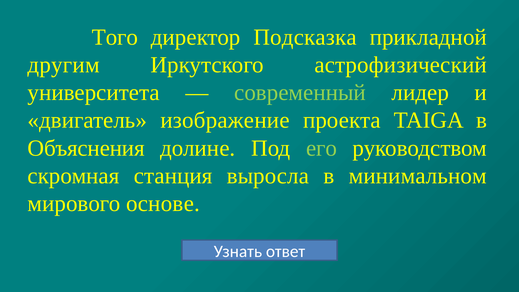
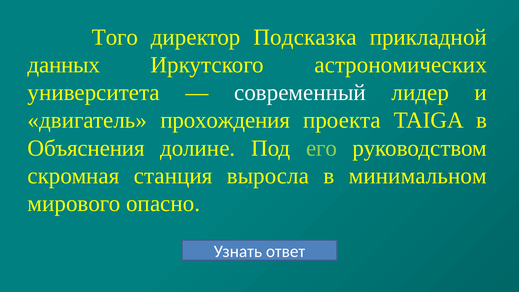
другим: другим -> данных (64, 65)
астрофизический: астрофизический -> астрономических (401, 65)
современный colour: light green -> white (300, 93)
изображение: изображение -> прохождения (225, 120)
основе: основе -> опасно (163, 203)
